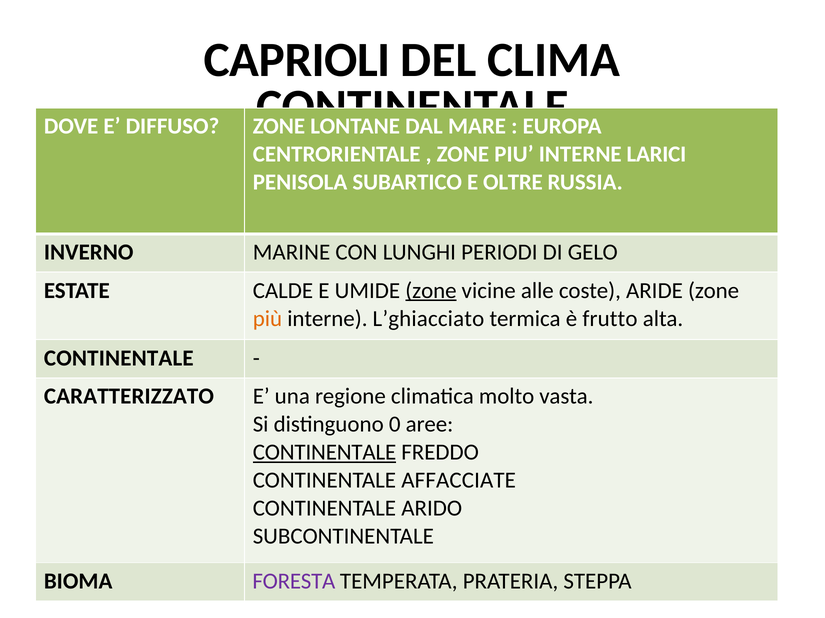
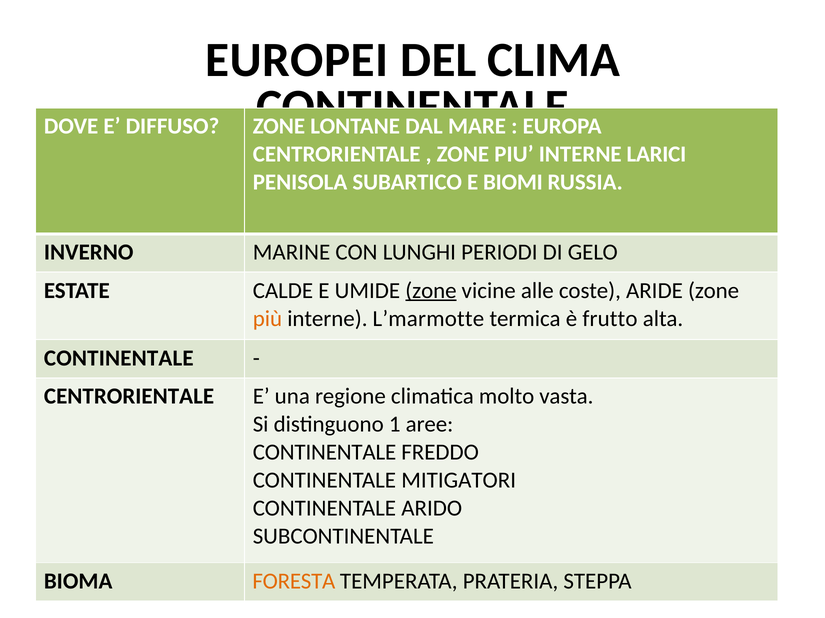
CAPRIOLI: CAPRIOLI -> EUROPEI (297, 60)
OLTRE: OLTRE -> BIOMI (513, 183)
L’ghiacciato: L’ghiacciato -> L’marmotte (428, 319)
CARATTERIZZATO: CARATTERIZZATO -> CENTRORIENTALE (129, 397)
0: 0 -> 1 (395, 425)
CONTINENTALE underline: present -> none (324, 453)
AFFACCIATE: AFFACCIATE -> MITIGATORI (459, 481)
FORESTA colour: purple -> orange (294, 582)
